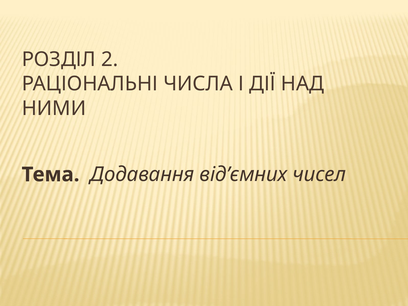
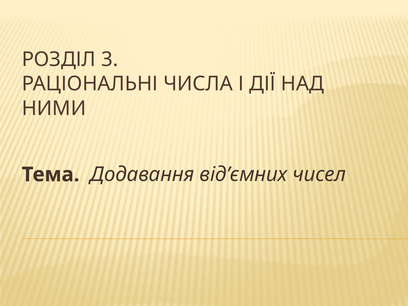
2: 2 -> 3 (110, 59)
